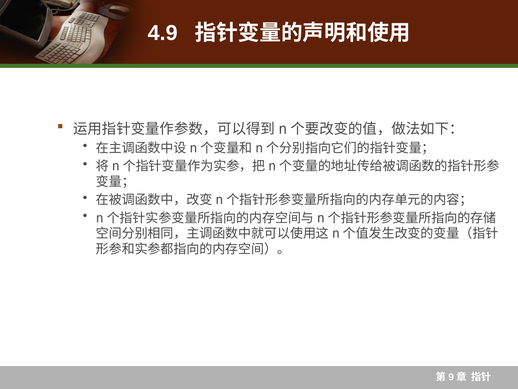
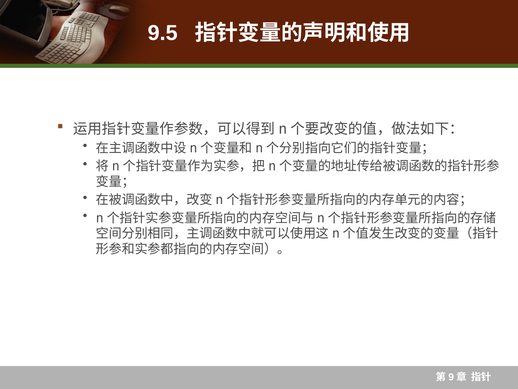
4.9: 4.9 -> 9.5 (163, 33)
